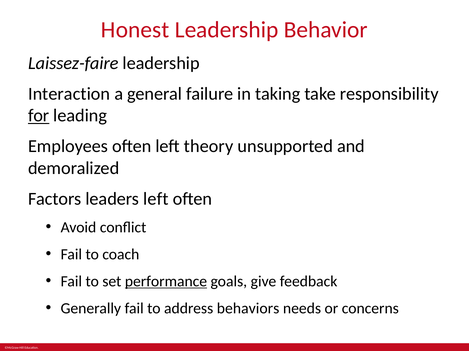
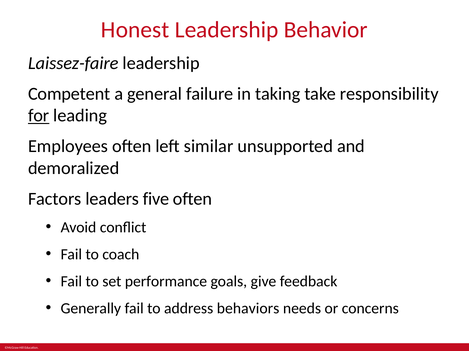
Interaction: Interaction -> Competent (69, 94)
theory: theory -> similar (209, 147)
leaders left: left -> five (156, 199)
performance underline: present -> none (166, 282)
